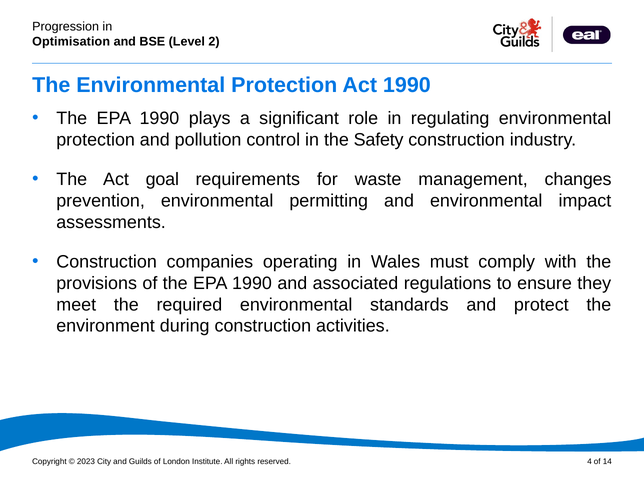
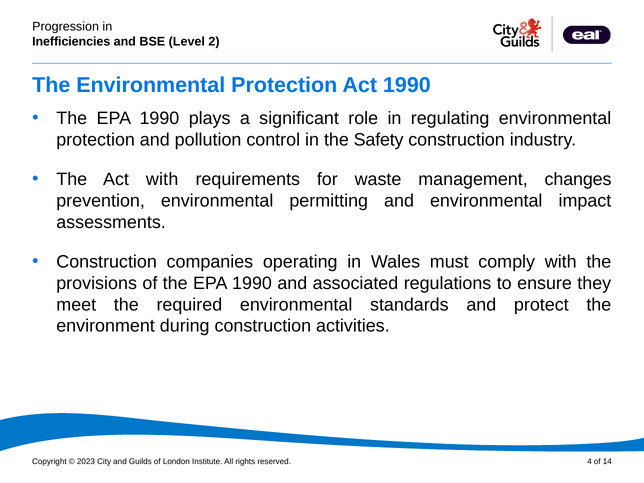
Optimisation: Optimisation -> Inefficiencies (71, 42)
Act goal: goal -> with (162, 179)
